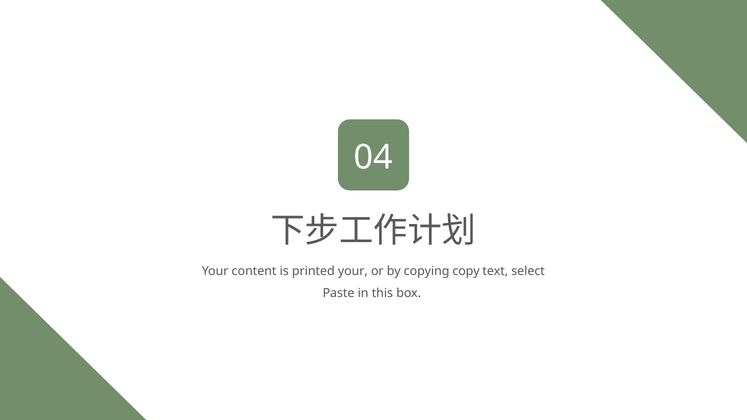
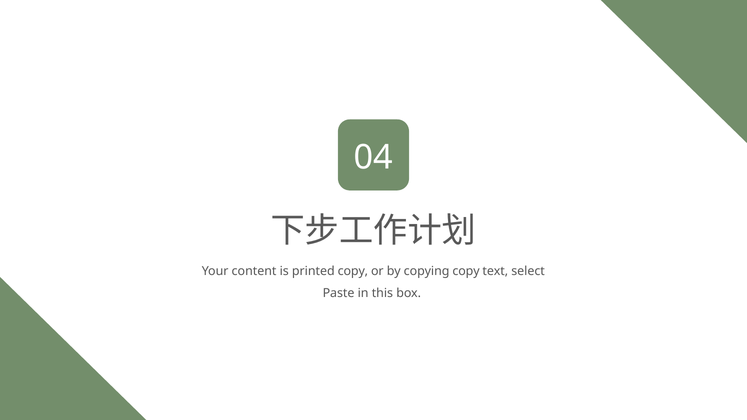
printed your: your -> copy (353, 271)
